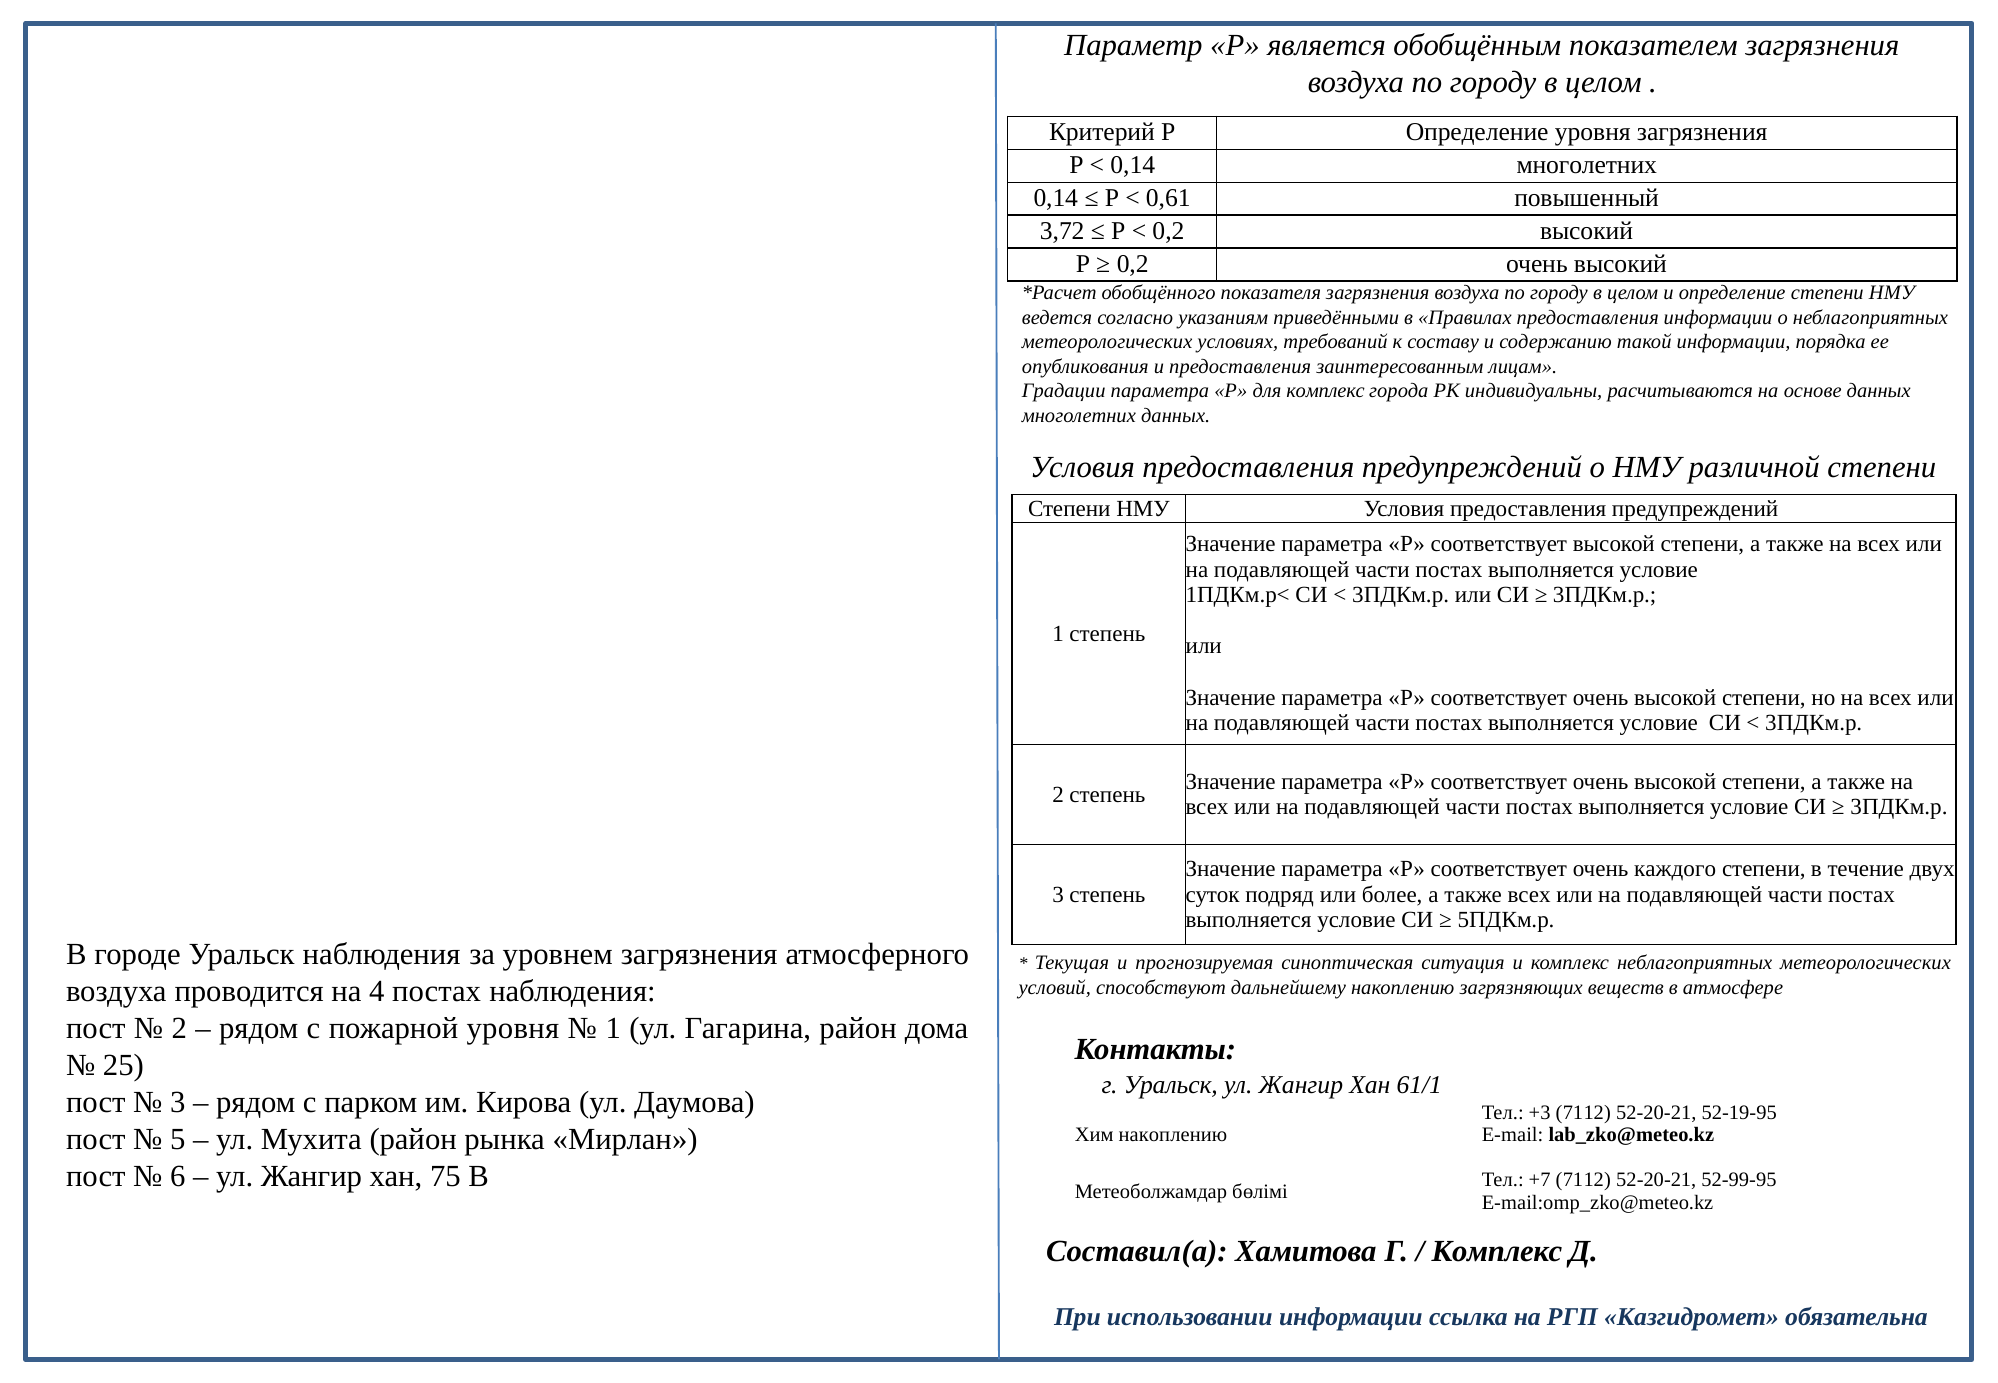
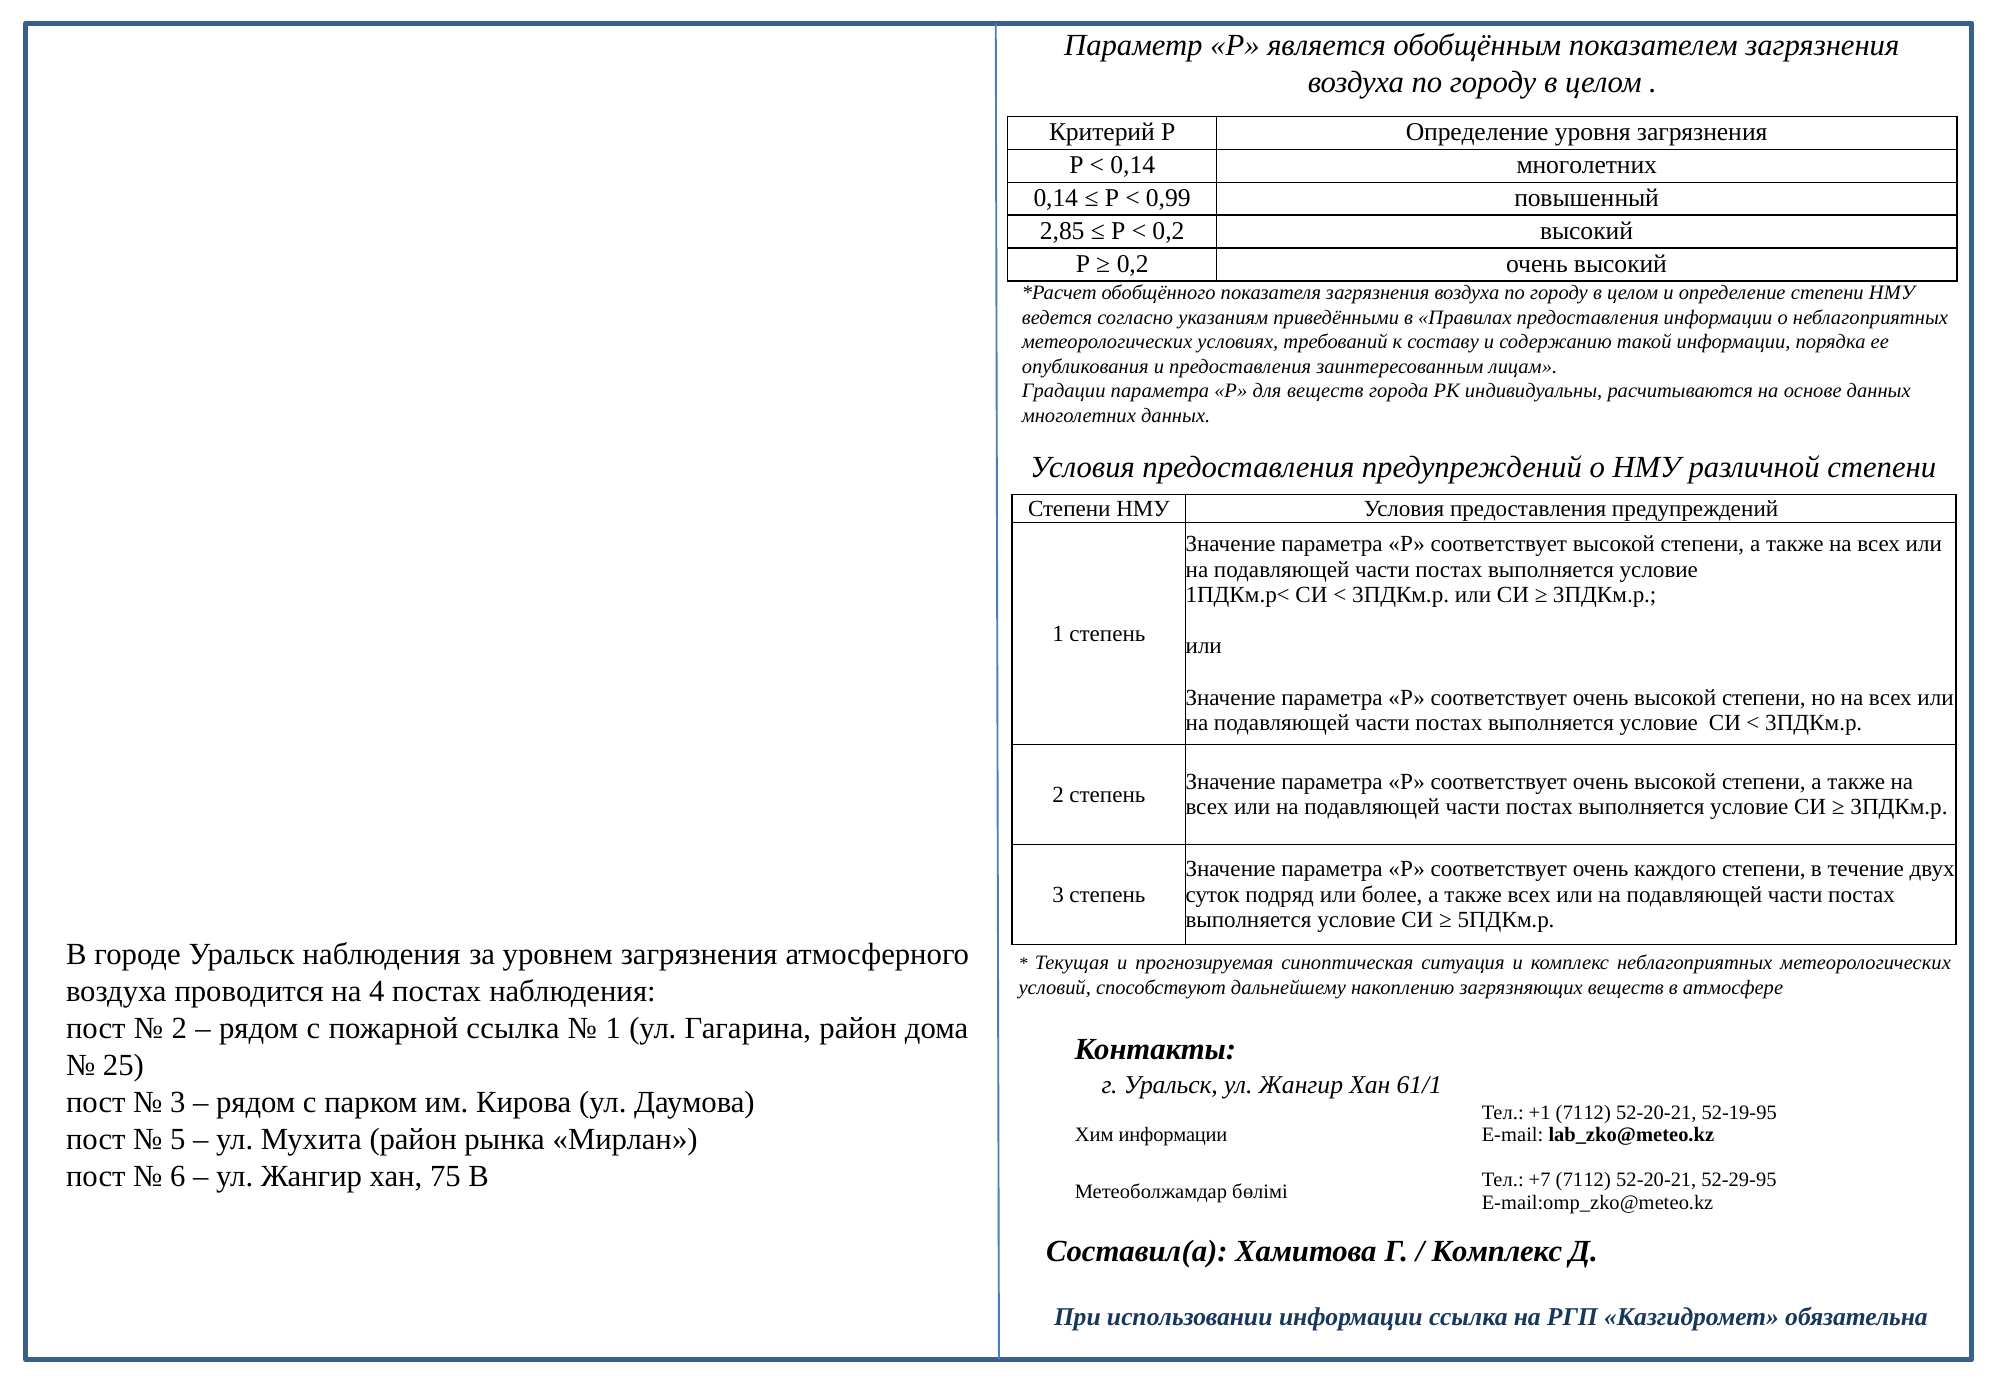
0,61: 0,61 -> 0,99 (1168, 198)
3,72: 3,72 -> 2,85 (1062, 231)
для комплекс: комплекс -> веществ (1325, 391)
пожарной уровня: уровня -> ссылка (513, 1029)
+3: +3 -> +1 (1540, 1113)
Хим накоплению: накоплению -> информации (1173, 1135)
52-99-95: 52-99-95 -> 52-29-95 (1739, 1180)
